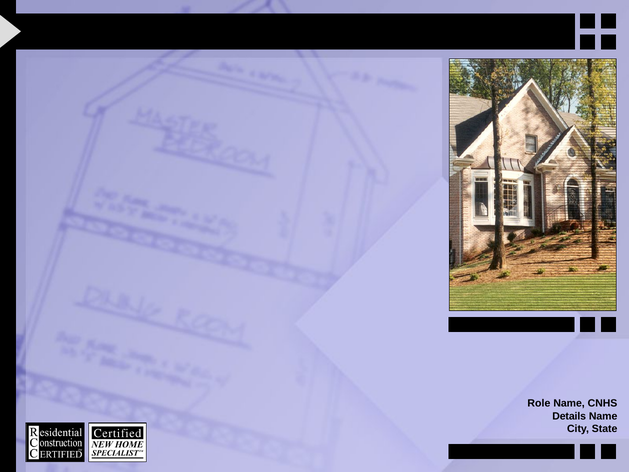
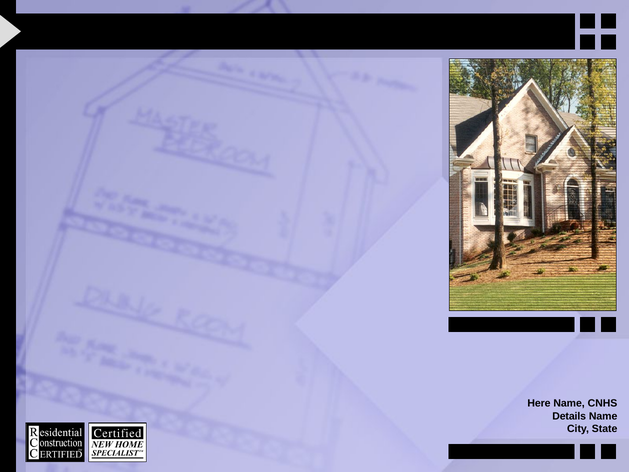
Role: Role -> Here (539, 403)
